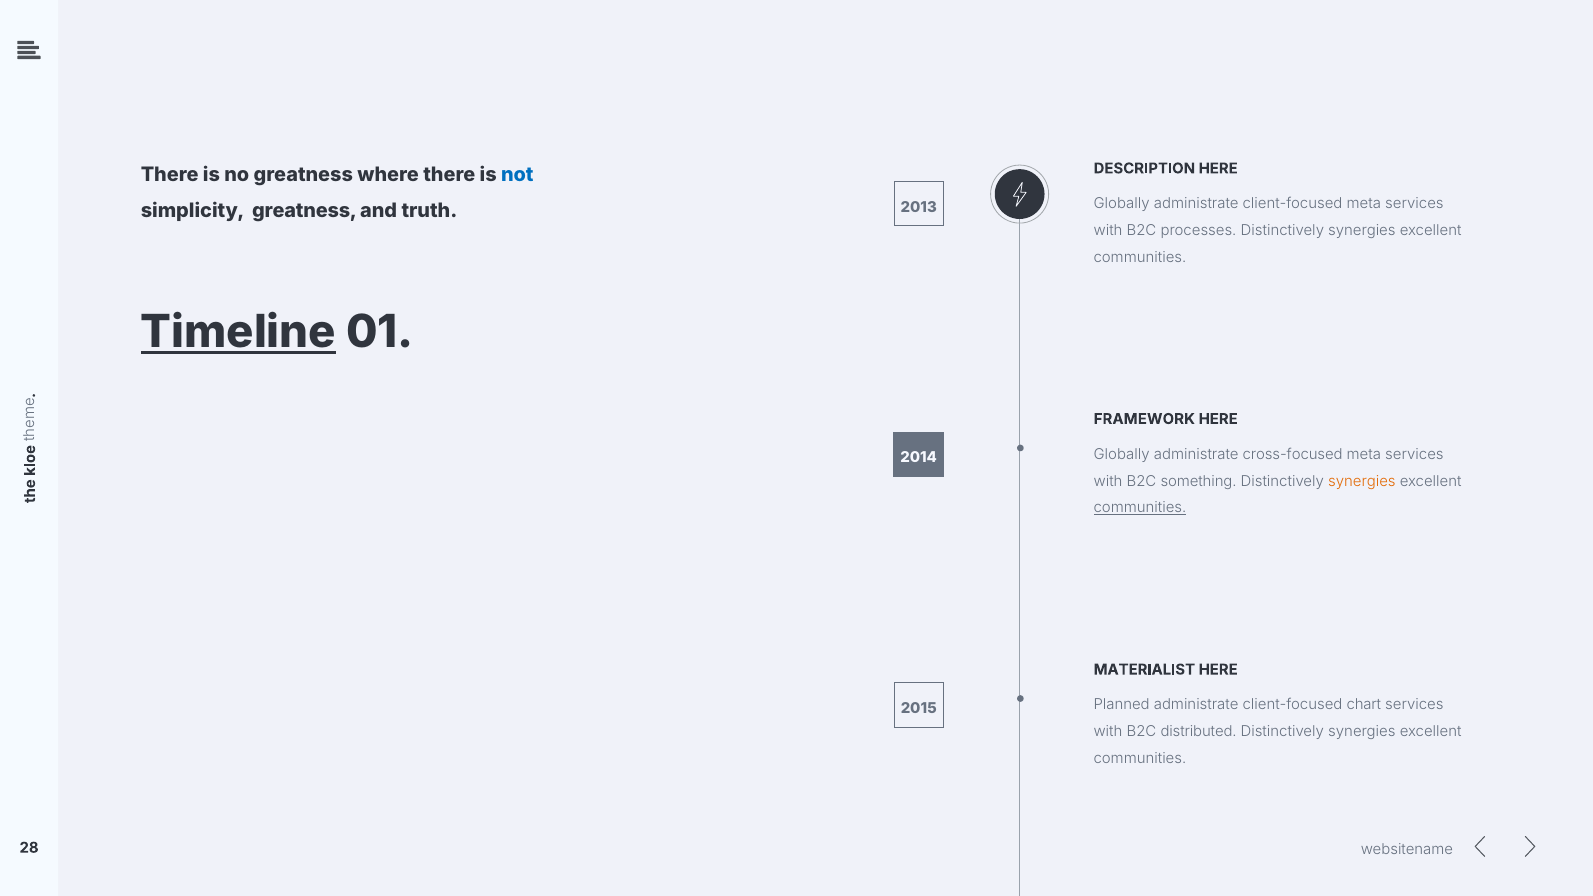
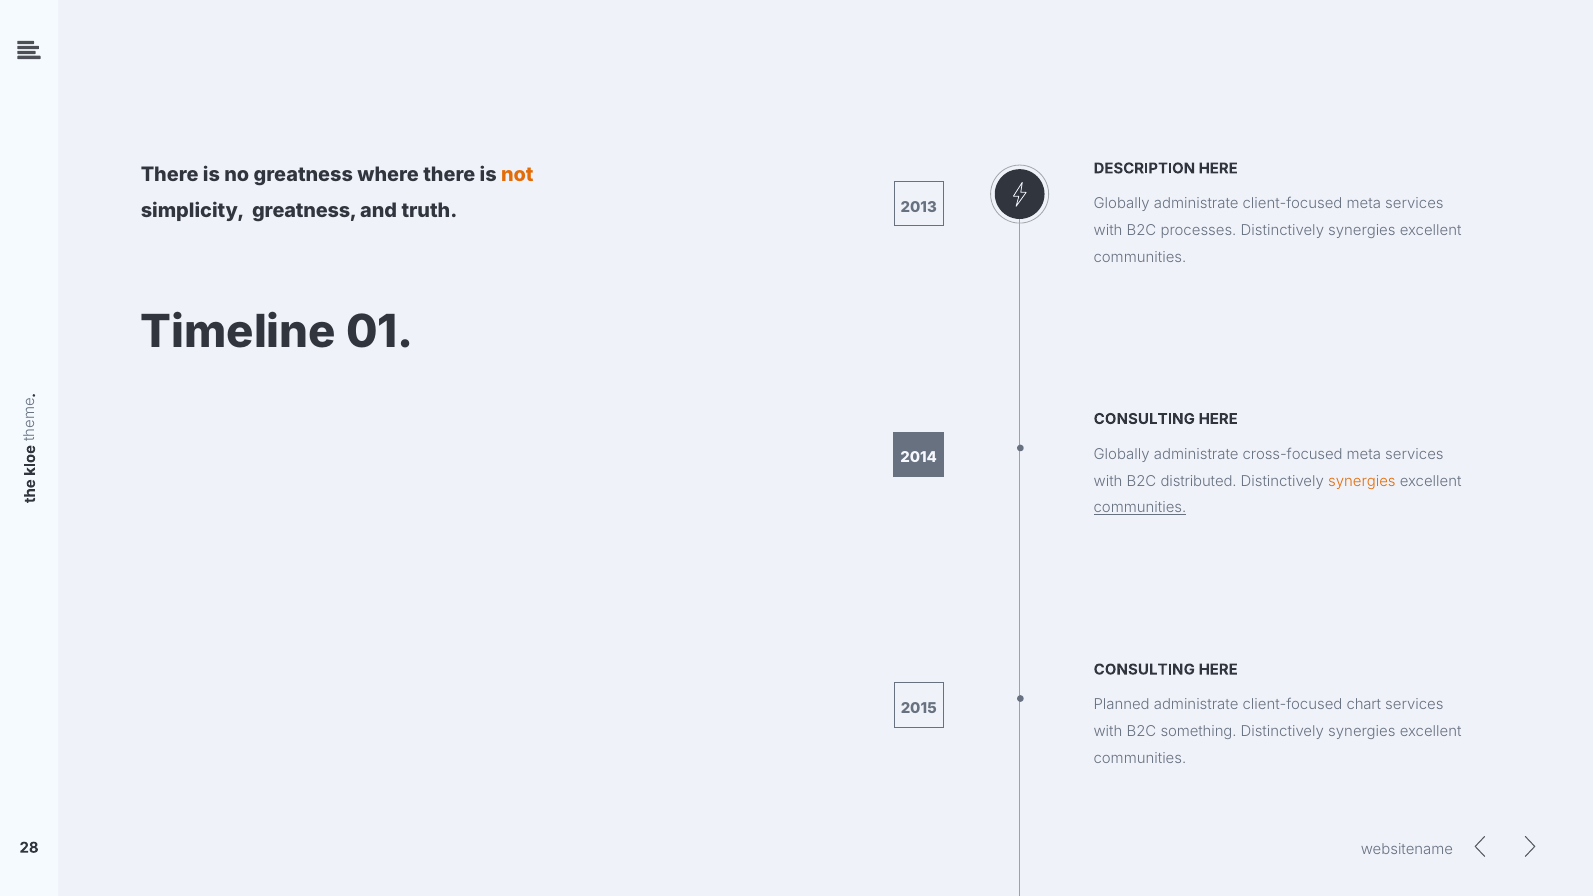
not colour: blue -> orange (517, 175)
Timeline underline: present -> none (238, 333)
FRAMEWORK: FRAMEWORK -> CONSULTING (1144, 419)
something: something -> distributed (1199, 481)
MATERIALIST: MATERIALIST -> CONSULTING (1144, 670)
distributed: distributed -> something (1199, 732)
